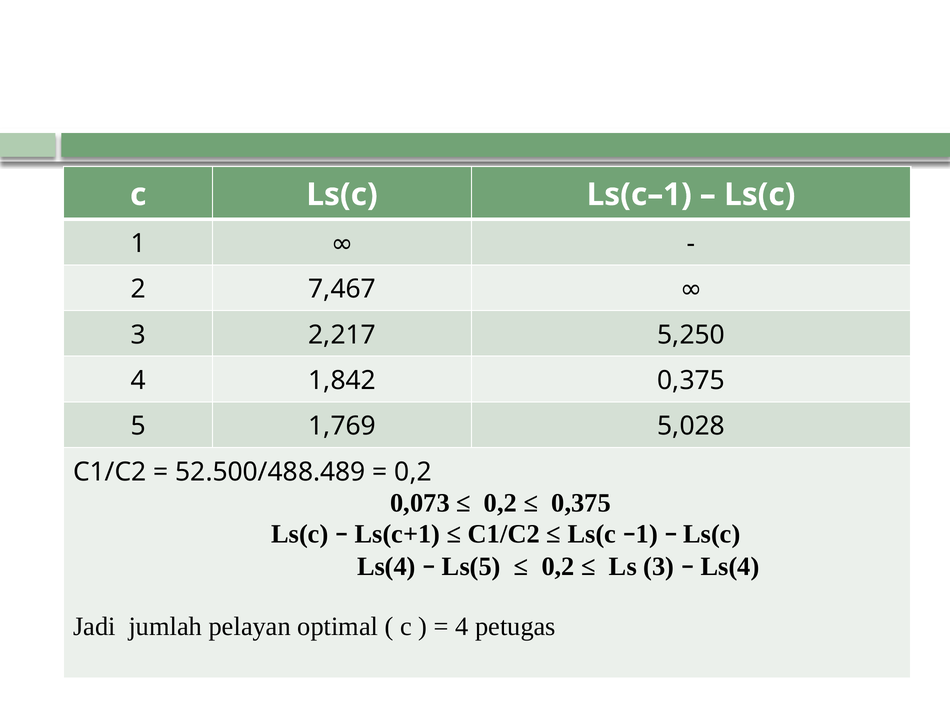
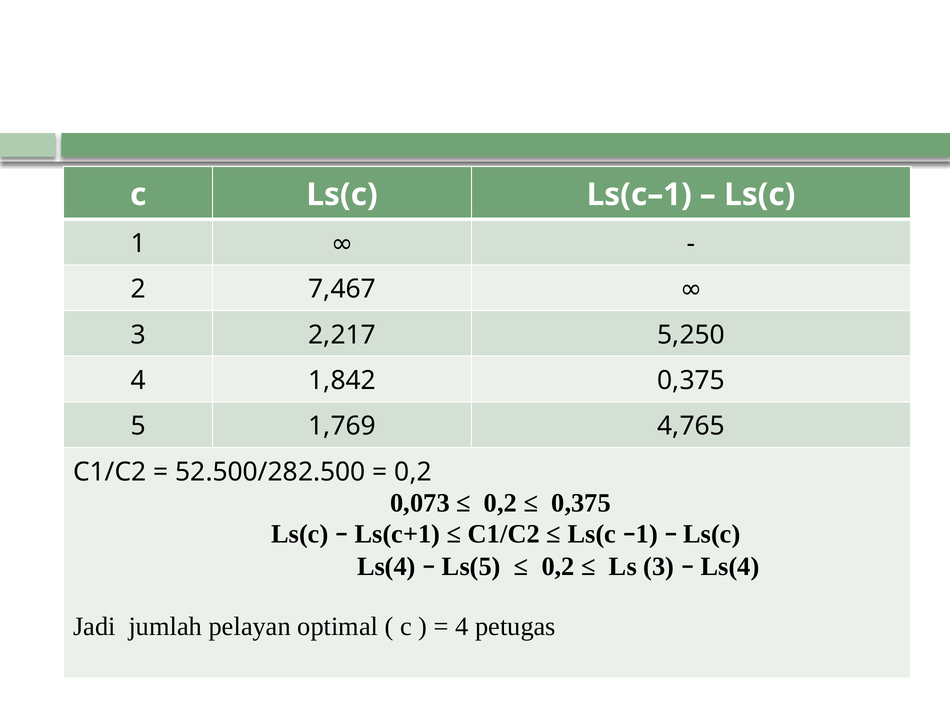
5,028: 5,028 -> 4,765 (691, 426)
52.500/488.489: 52.500/488.489 -> 52.500/282.500 (270, 472)
